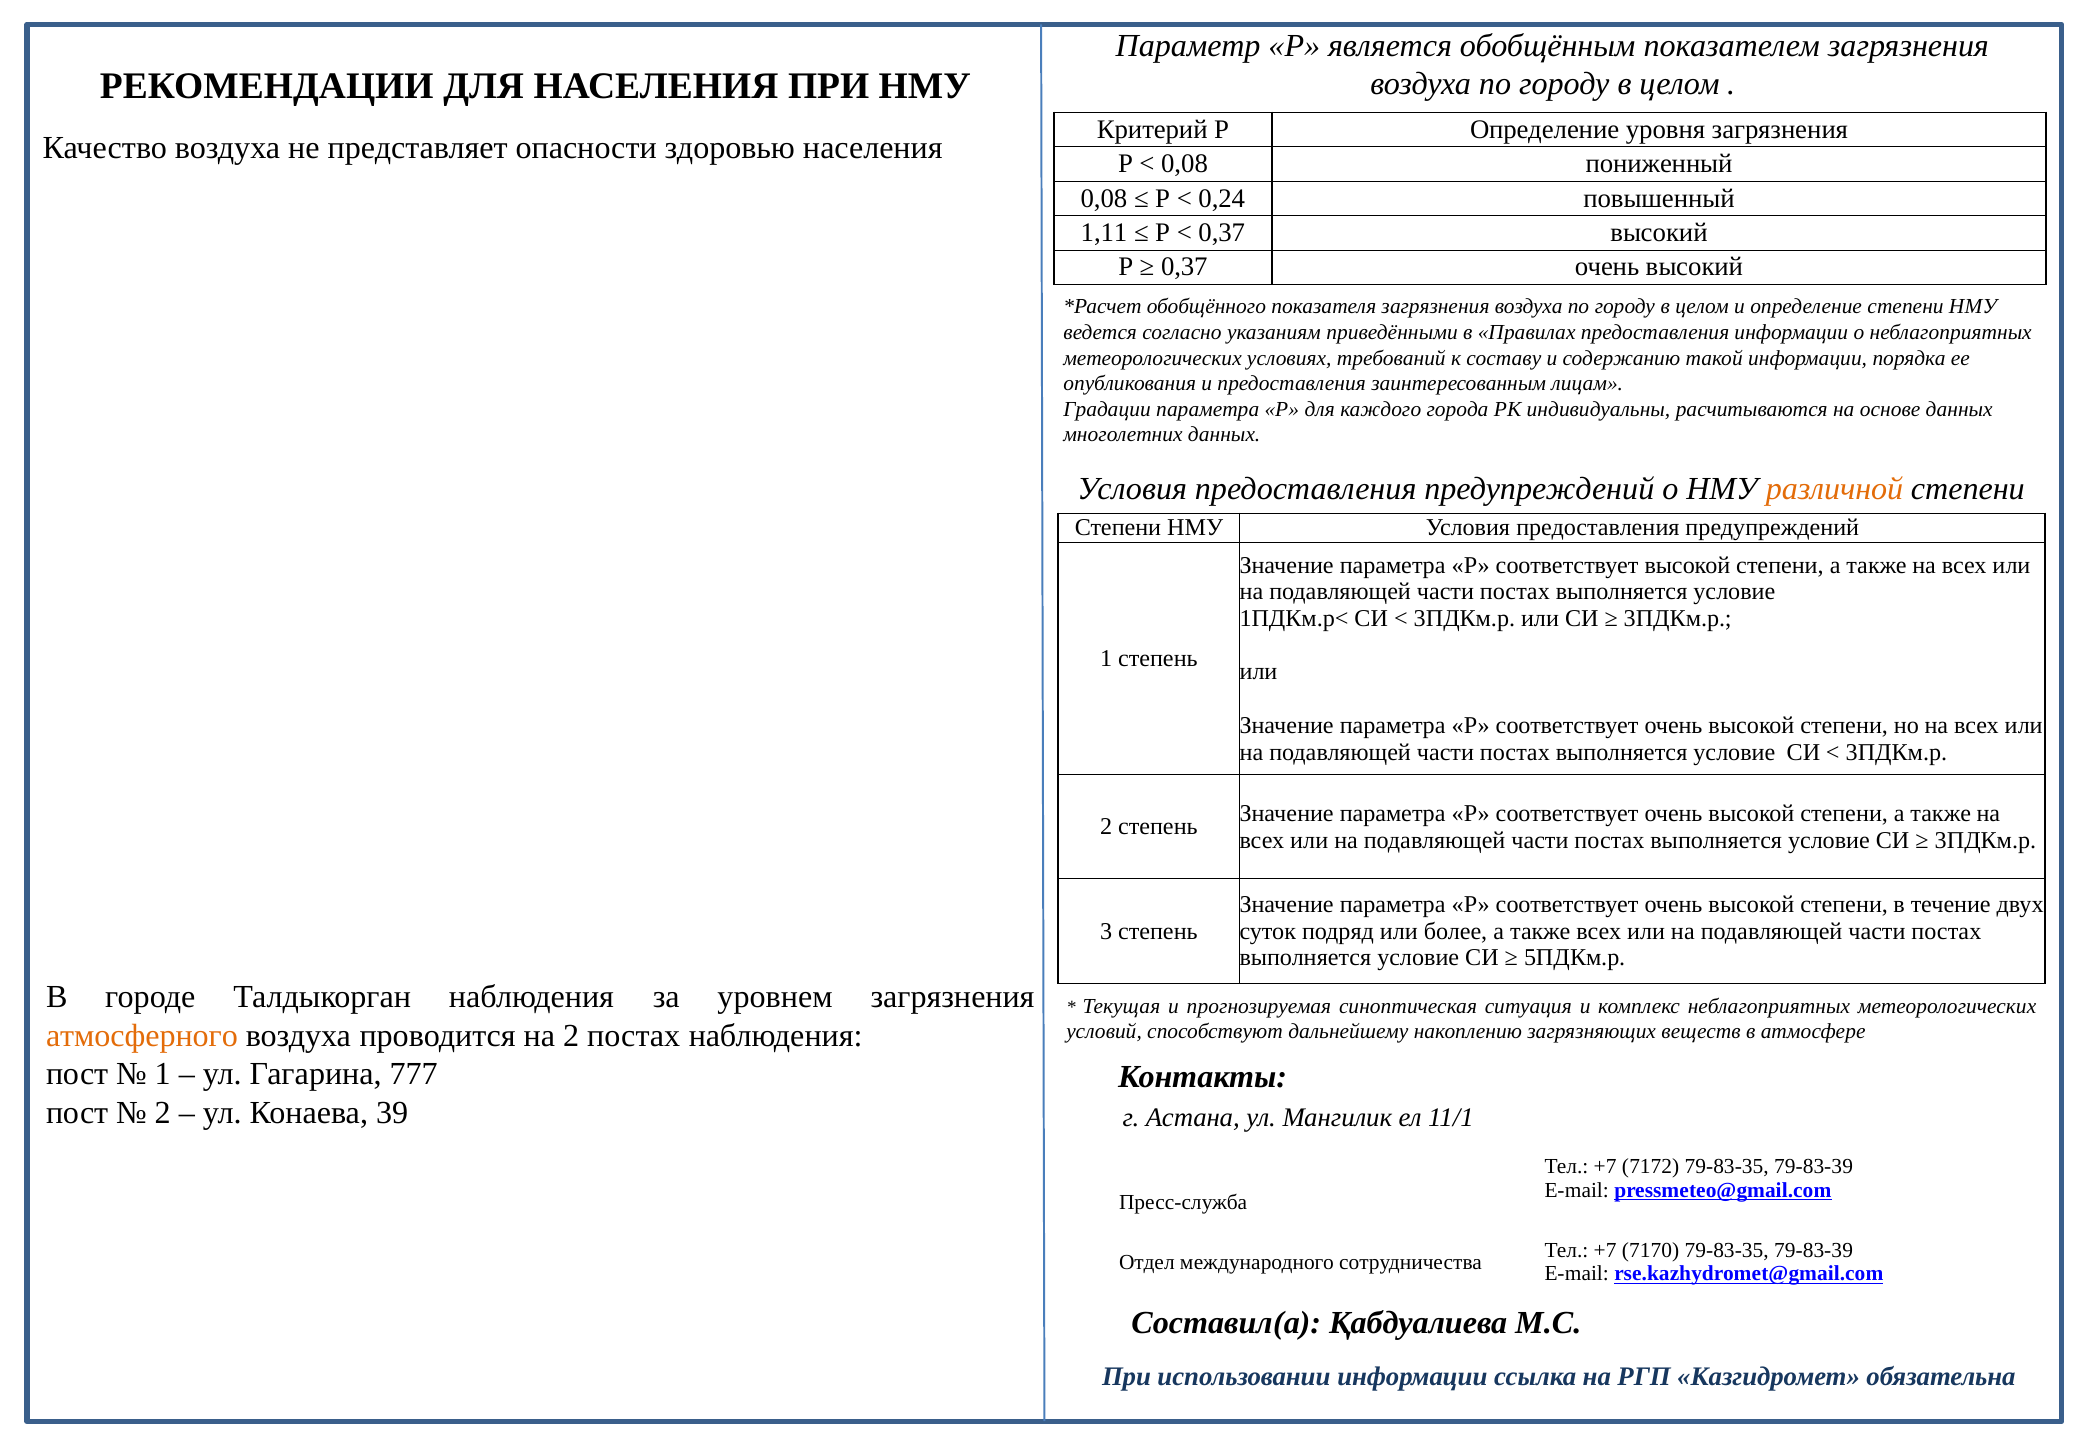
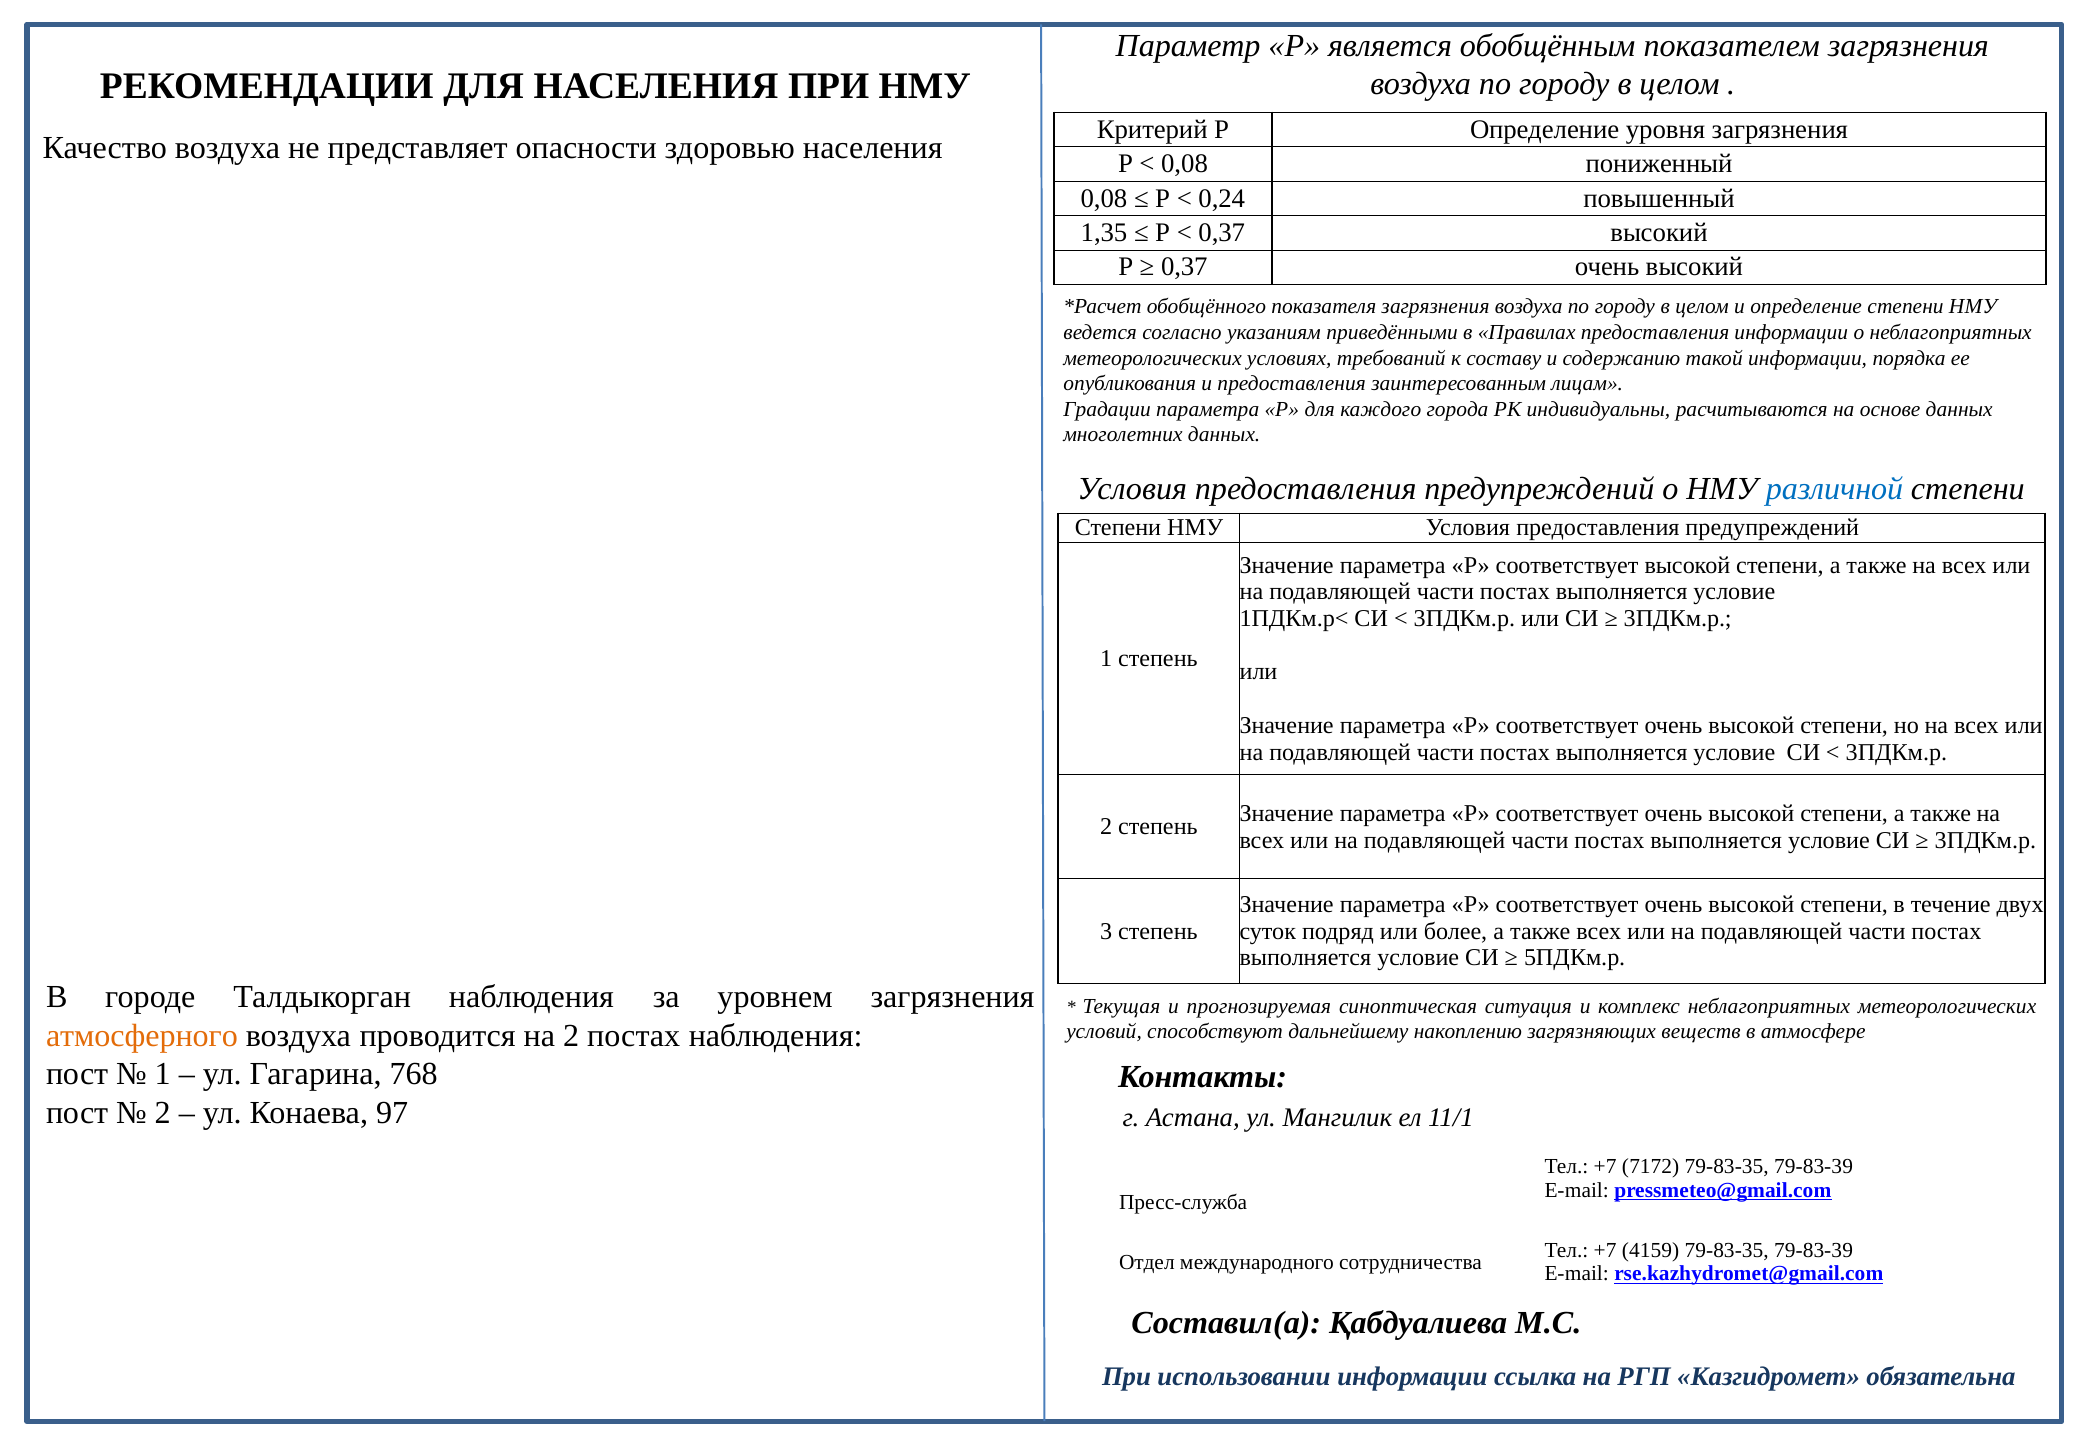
1,11: 1,11 -> 1,35 (1104, 233)
различной colour: orange -> blue (1835, 489)
777: 777 -> 768 (414, 1074)
39: 39 -> 97 (392, 1113)
7170: 7170 -> 4159 (1651, 1250)
